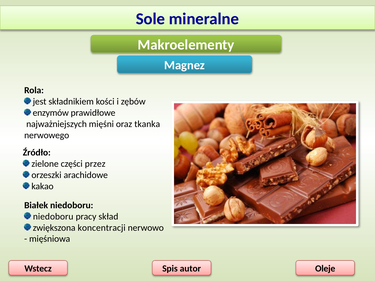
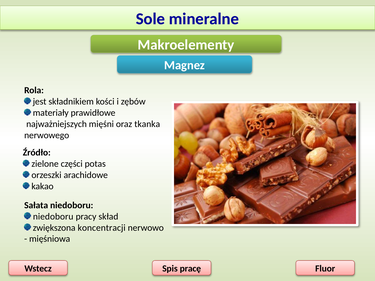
enzymów: enzymów -> materiały (51, 113)
przez: przez -> potas (95, 164)
Białek: Białek -> Sałata (36, 205)
autor: autor -> pracę (190, 269)
Oleje: Oleje -> Fluor (325, 269)
